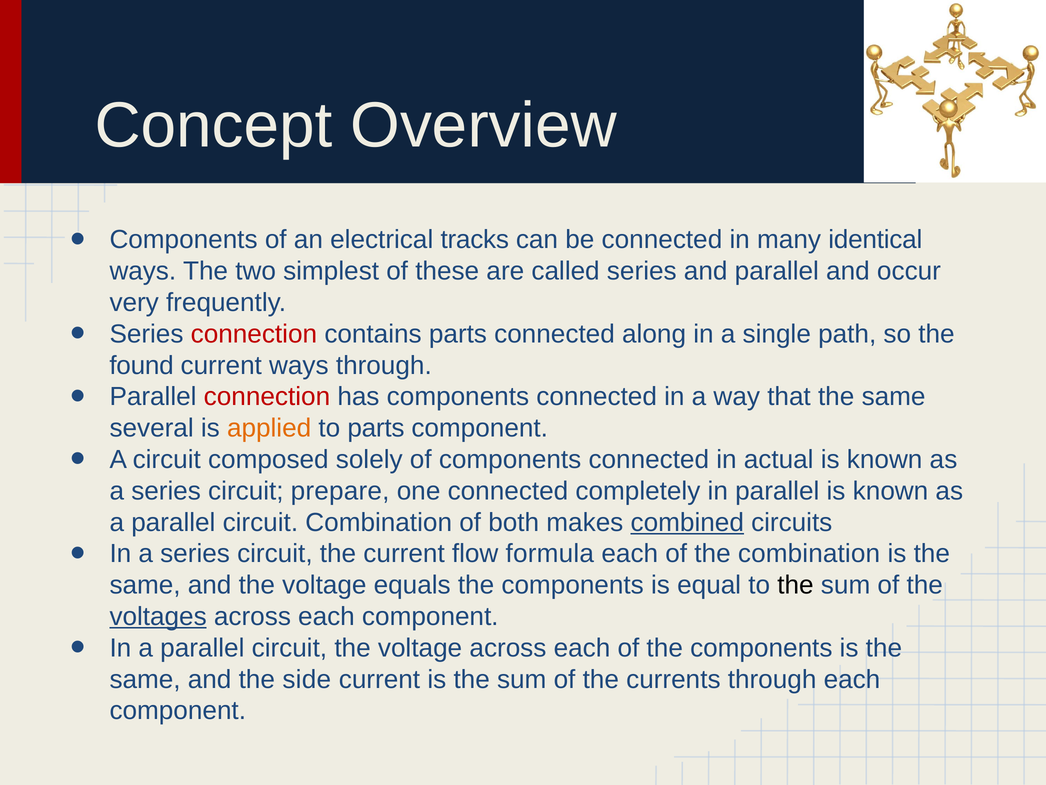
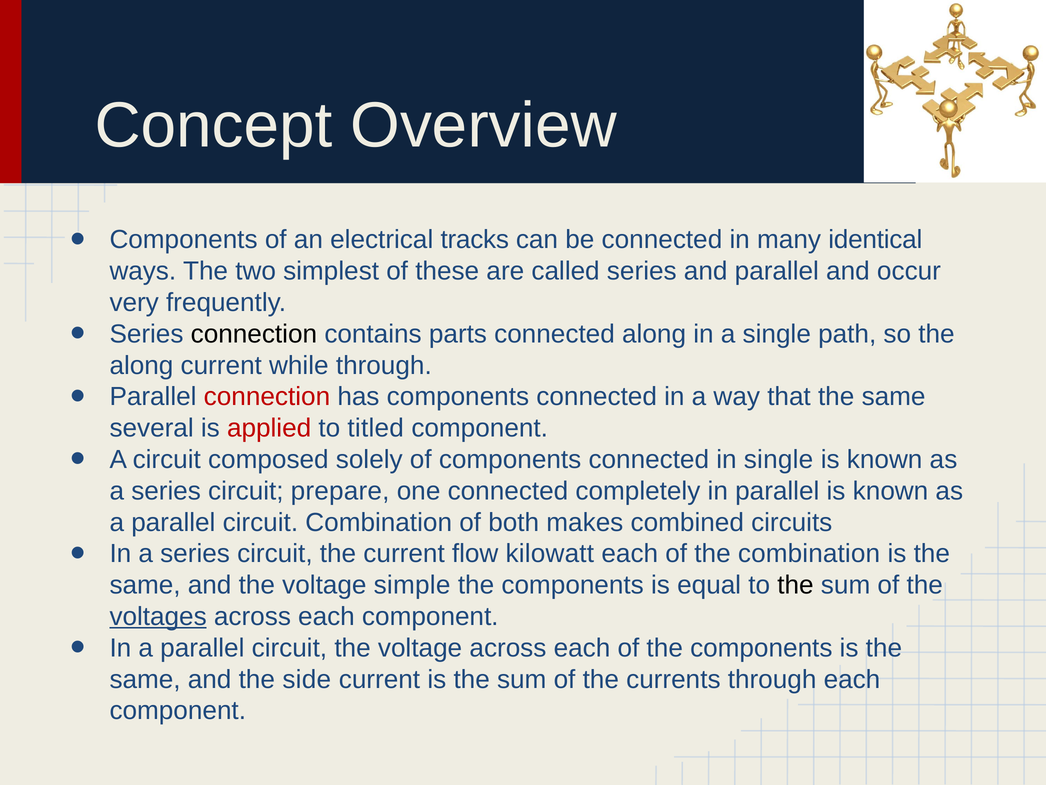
connection colour: red -> black (254, 334)
found: found -> along (141, 365)
current ways: ways -> while (299, 365)
applied colour: orange -> red (269, 428)
to parts: parts -> titled (376, 428)
in actual: actual -> single (779, 459)
combined underline: present -> none (687, 522)
formula: formula -> kilowatt (550, 553)
equals: equals -> simple (412, 585)
